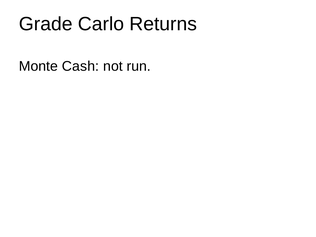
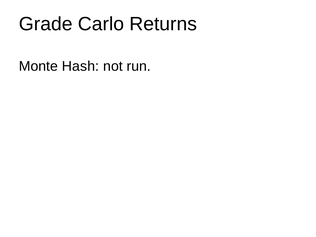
Cash: Cash -> Hash (81, 66)
